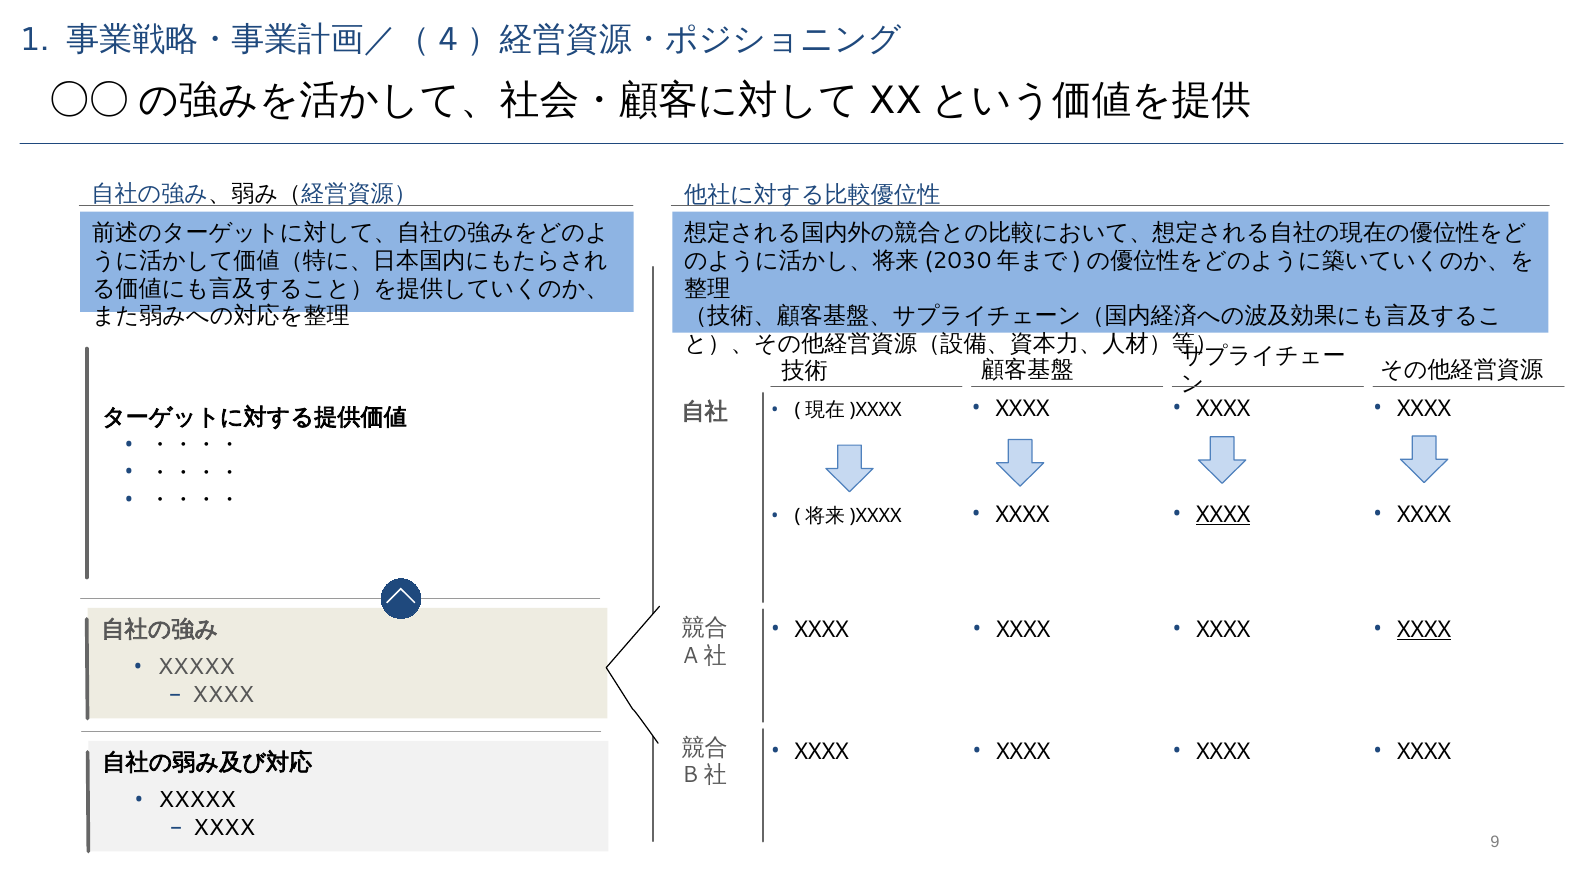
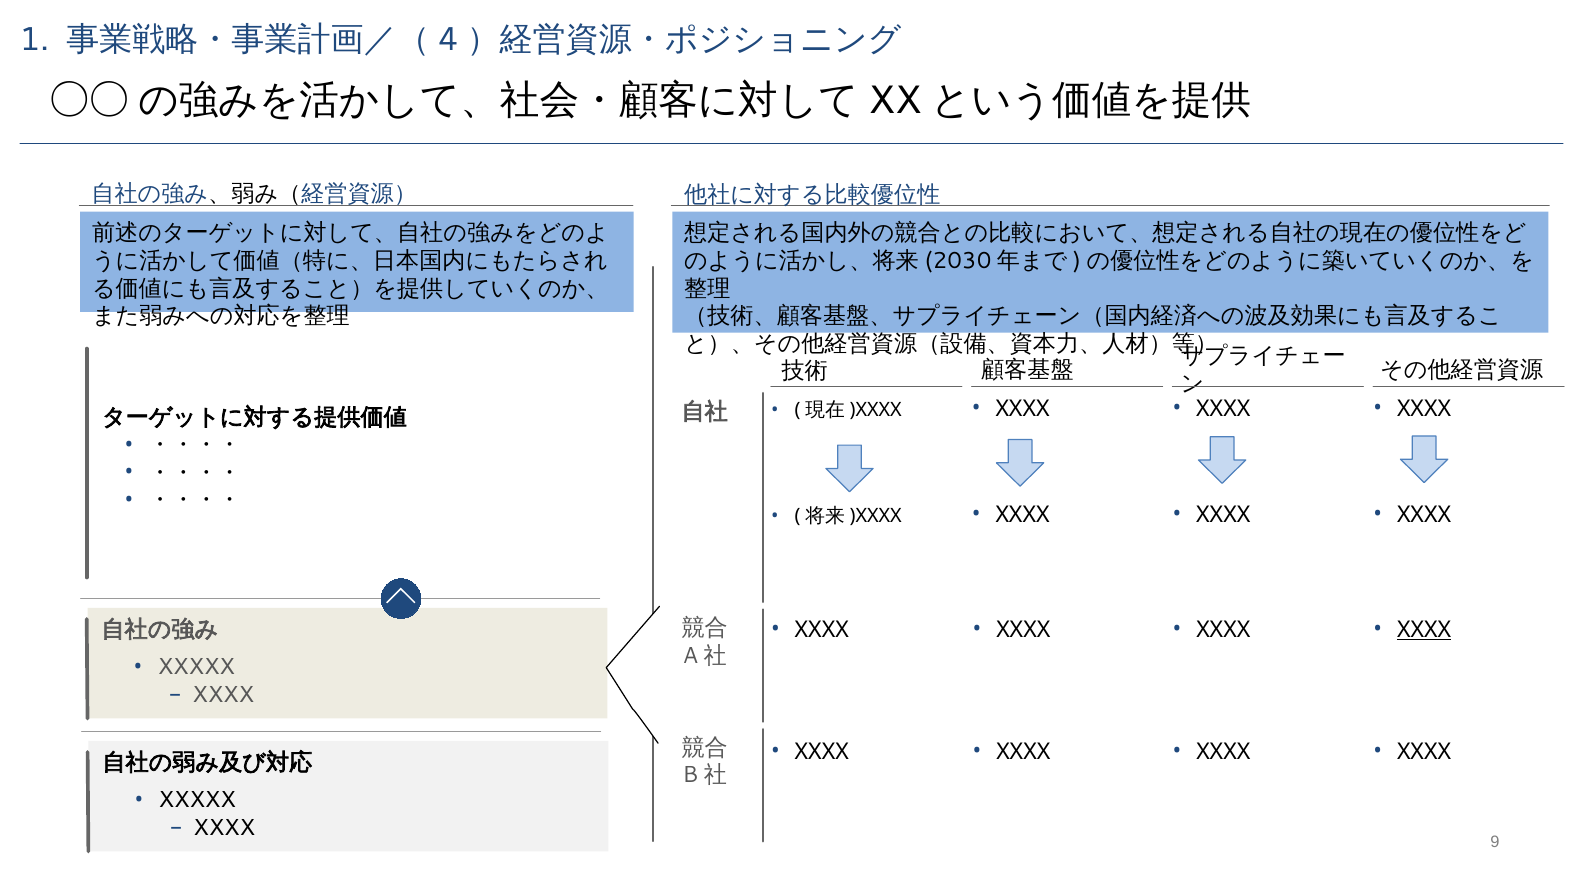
XXXX underline: present -> none (1223, 515)
